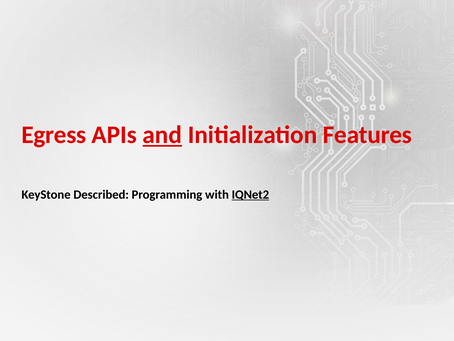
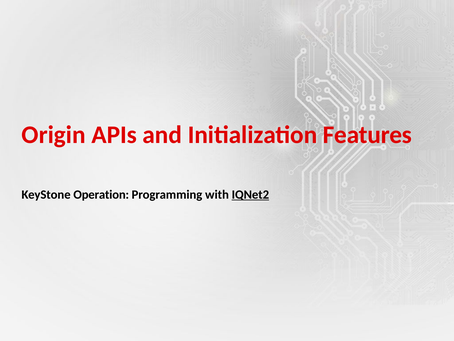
Egress: Egress -> Origin (54, 135)
and underline: present -> none (162, 135)
Described: Described -> Operation (101, 194)
